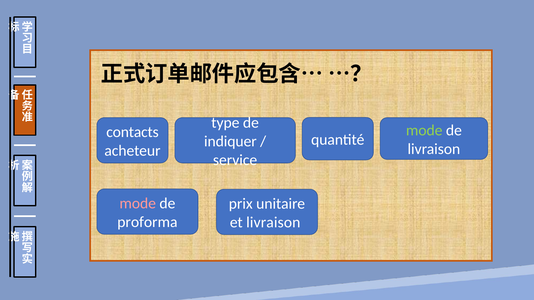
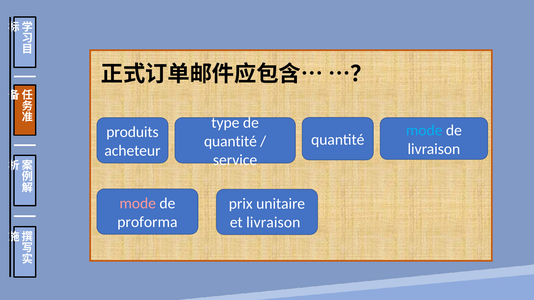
mode colour: light green -> light blue (424, 130)
contacts: contacts -> produits (132, 132)
indiquer: indiquer -> quantité (230, 142)
